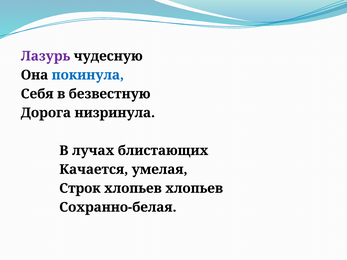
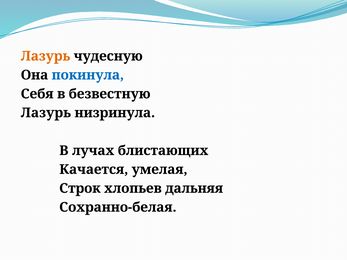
Лазурь colour: purple -> orange (45, 56)
Дорога: Дорога -> Лазурь (46, 113)
хлопьев хлопьев: хлопьев -> дальняя (194, 189)
